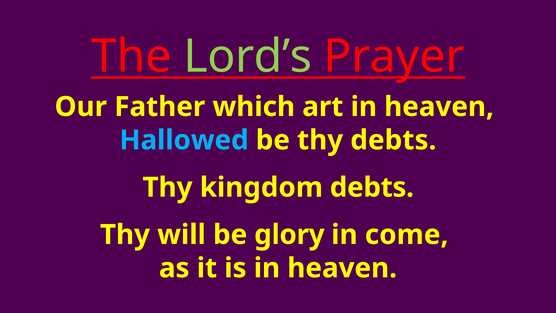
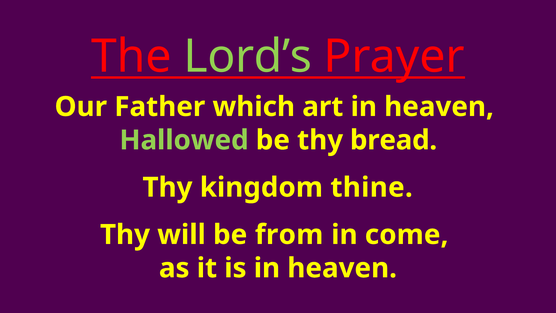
Hallowed colour: light blue -> light green (184, 140)
thy debts: debts -> bread (394, 140)
kingdom debts: debts -> thine (372, 187)
glory: glory -> from (289, 235)
